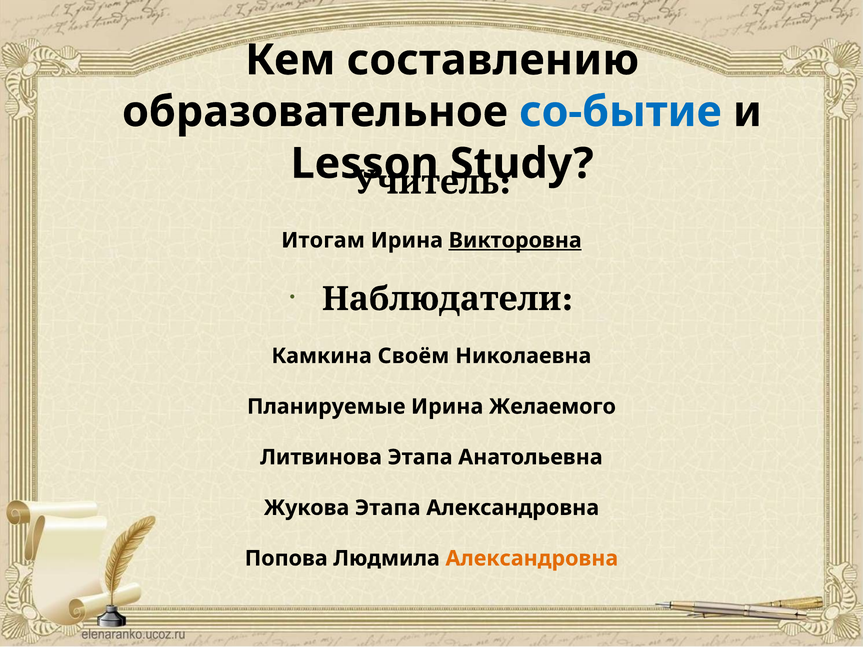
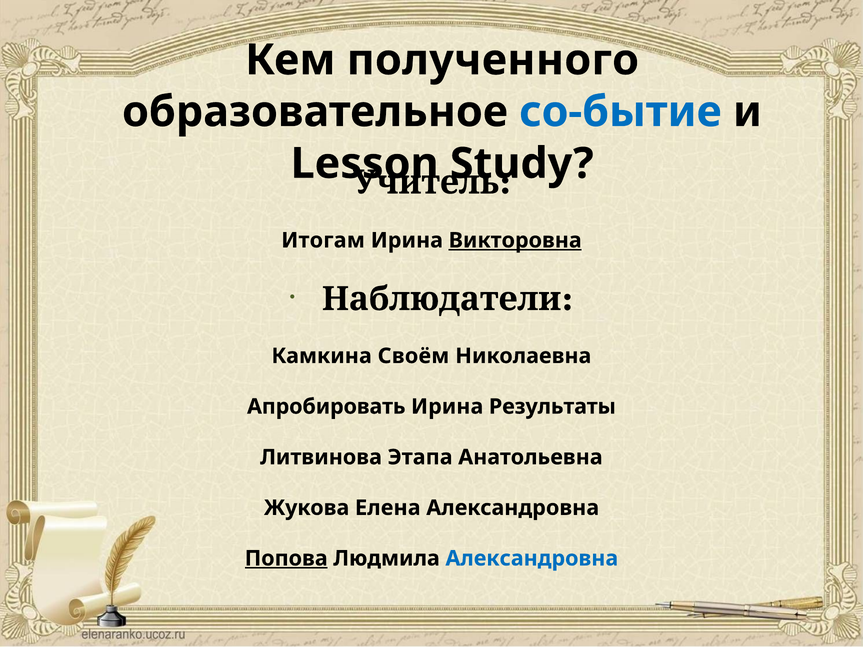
составлению: составлению -> полученного (493, 60)
Планируемые: Планируемые -> Апробировать (326, 407)
Желаемого: Желаемого -> Результаты (552, 407)
Жукова Этапа: Этапа -> Елена (388, 508)
Попова underline: none -> present (286, 559)
Александровна colour: orange -> blue (532, 559)
